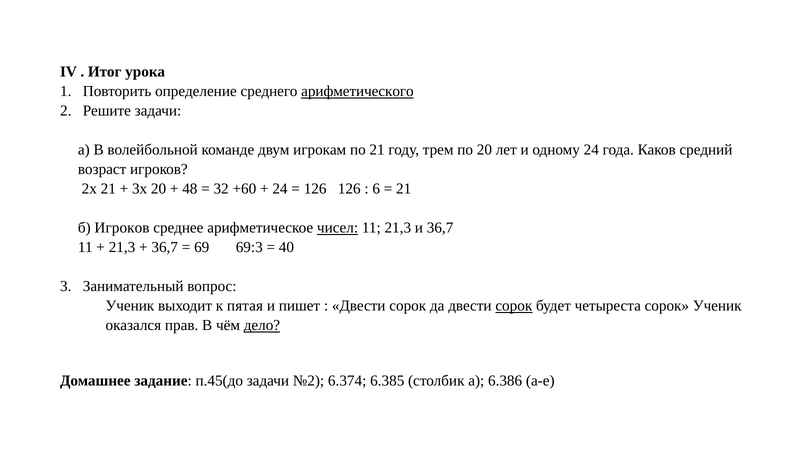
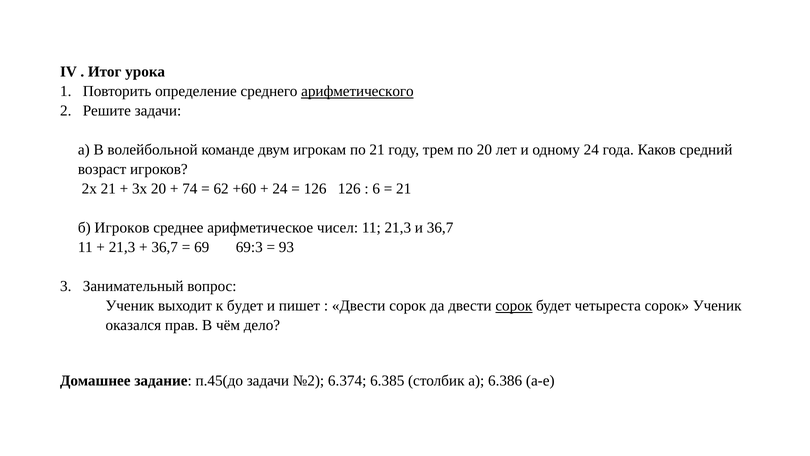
48: 48 -> 74 (190, 189)
32: 32 -> 62 (221, 189)
чисел underline: present -> none (338, 228)
40: 40 -> 93 (286, 247)
к пятая: пятая -> будет (245, 306)
дело underline: present -> none (262, 325)
